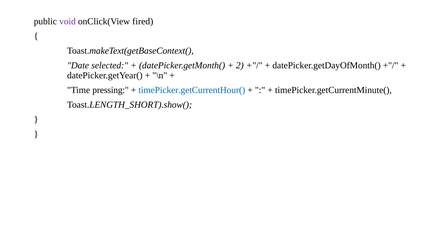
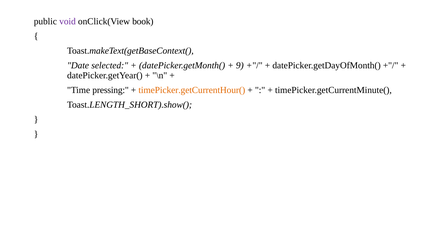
fired: fired -> book (143, 22)
2: 2 -> 9 (240, 65)
timePicker.getCurrentHour( colour: blue -> orange (192, 90)
